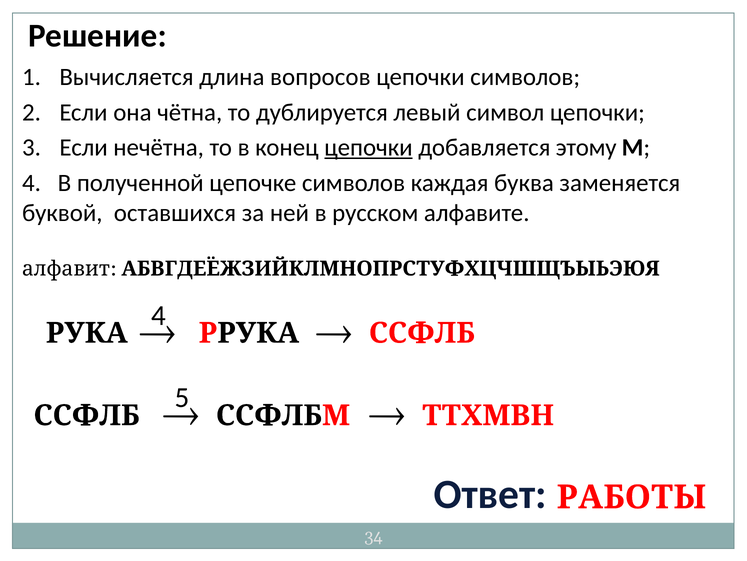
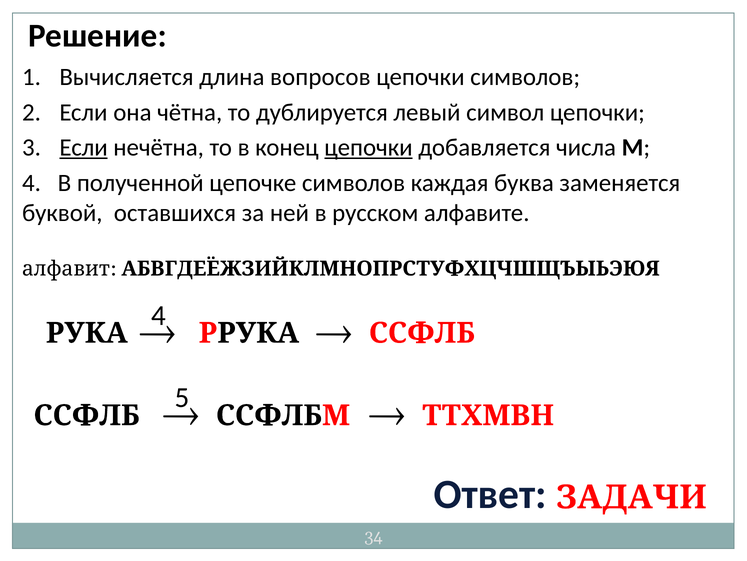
Если underline: none -> present (84, 148)
этому: этому -> числа (586, 148)
РАБОТЫ: РАБОТЫ -> ЗАДАЧИ (632, 497)
